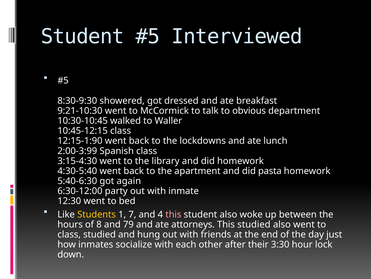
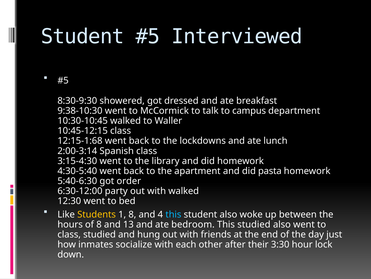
9:21-10:30: 9:21-10:30 -> 9:38-10:30 (80, 110)
obvious: obvious -> campus (249, 110)
12:15-1:90: 12:15-1:90 -> 12:15-1:68 (80, 141)
2:00-3:99: 2:00-3:99 -> 2:00-3:14 (77, 151)
again: again -> order (129, 181)
with inmate: inmate -> walked (184, 191)
1 7: 7 -> 8 (132, 214)
this colour: pink -> light blue (173, 214)
79: 79 -> 13 (128, 224)
attorneys: attorneys -> bedroom (193, 224)
